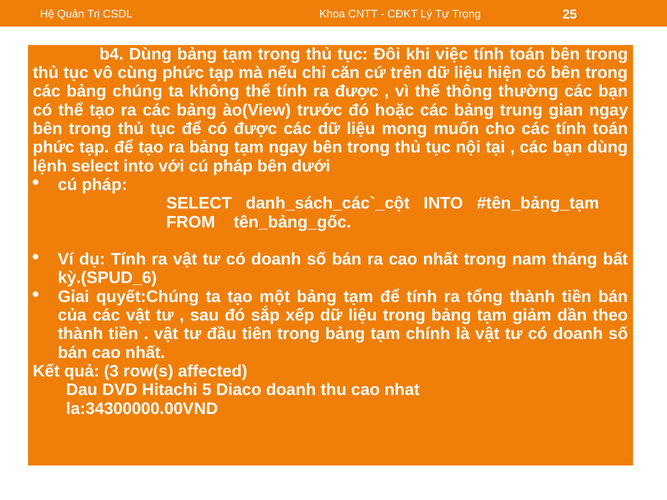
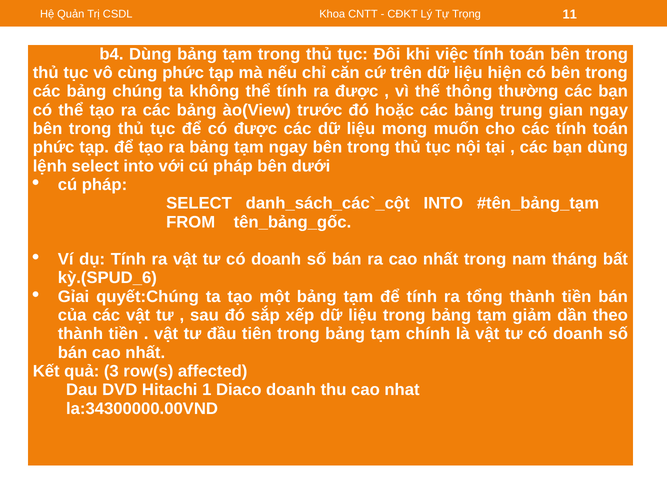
25: 25 -> 11 (570, 14)
5: 5 -> 1 (207, 390)
